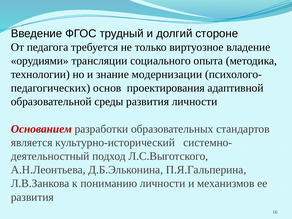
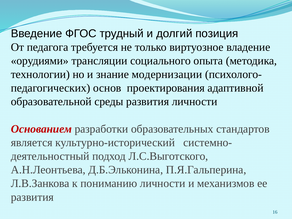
стороне: стороне -> позиция (217, 33)
